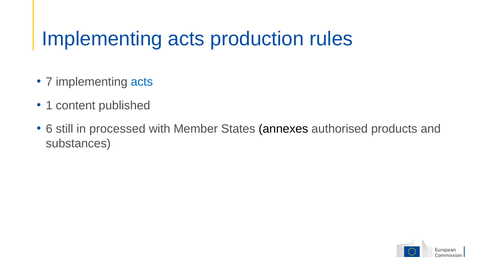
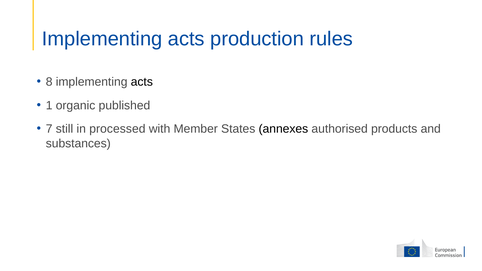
7: 7 -> 8 (49, 82)
acts colour: blue -> black (142, 82)
content: content -> organic (76, 106)
6: 6 -> 7 (49, 129)
